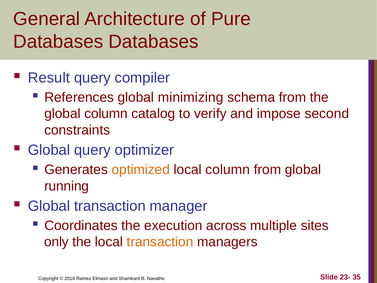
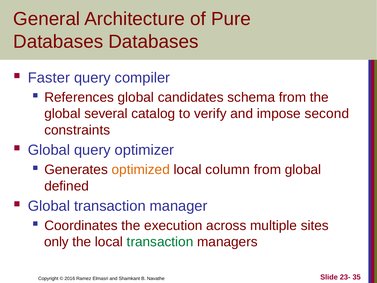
Result: Result -> Faster (49, 78)
minimizing: minimizing -> candidates (191, 97)
global column: column -> several (106, 114)
running: running -> defined (67, 186)
transaction colour: orange -> green (160, 242)
